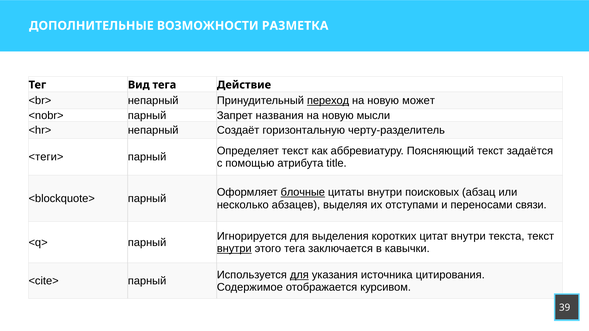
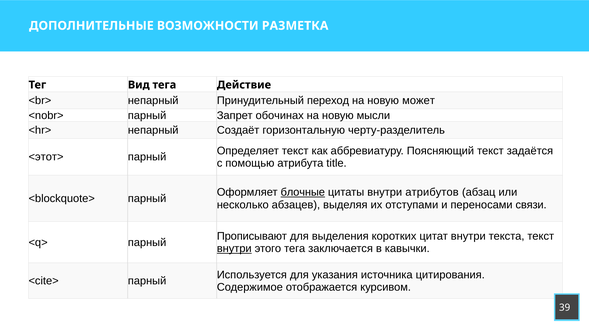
переход underline: present -> none (328, 101)
названия: названия -> обочинах (280, 115)
<теги>: <теги> -> <этот> (46, 157)
поисковых: поисковых -> атрибутов (432, 193)
Игнорируется: Игнорируется -> Прописывают (252, 236)
для underline: present -> none (299, 275)
